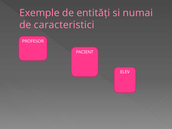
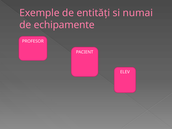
caracteristici: caracteristici -> echipamente (64, 25)
